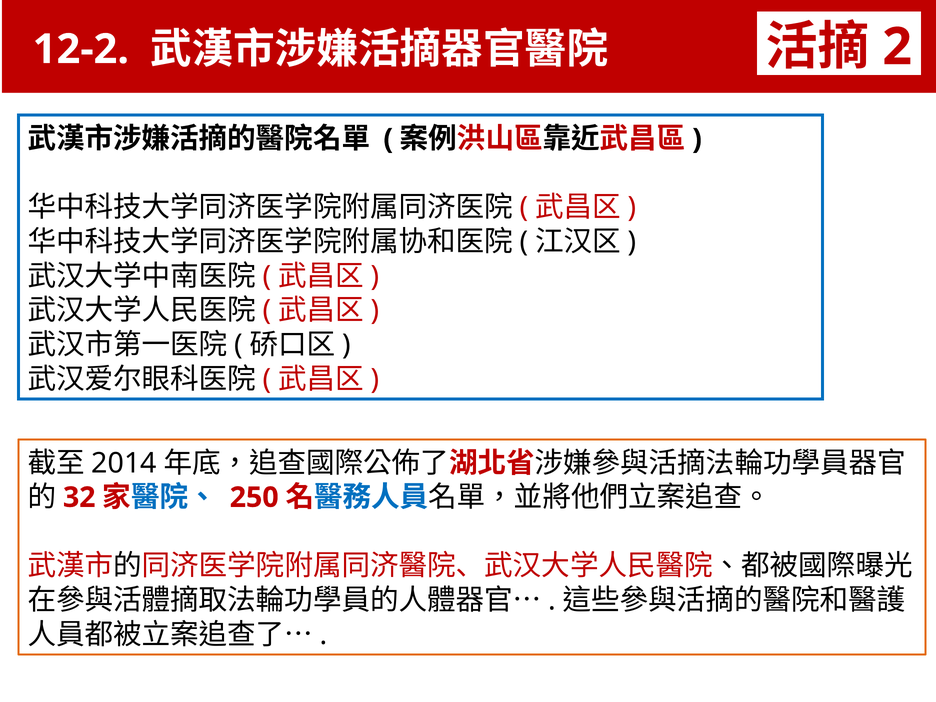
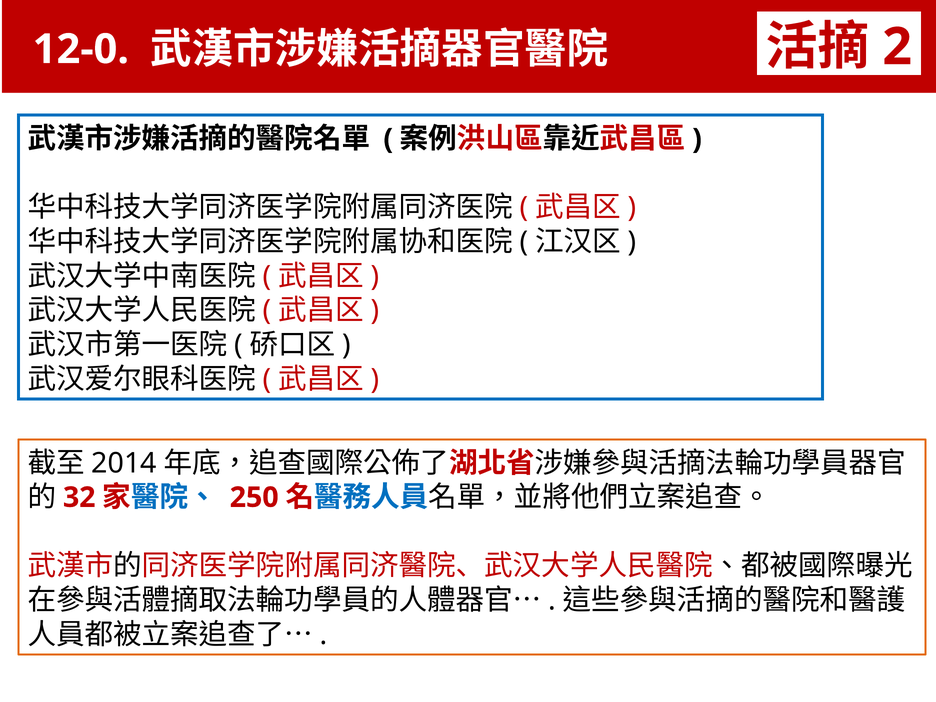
12-2: 12-2 -> 12-0 (81, 49)
